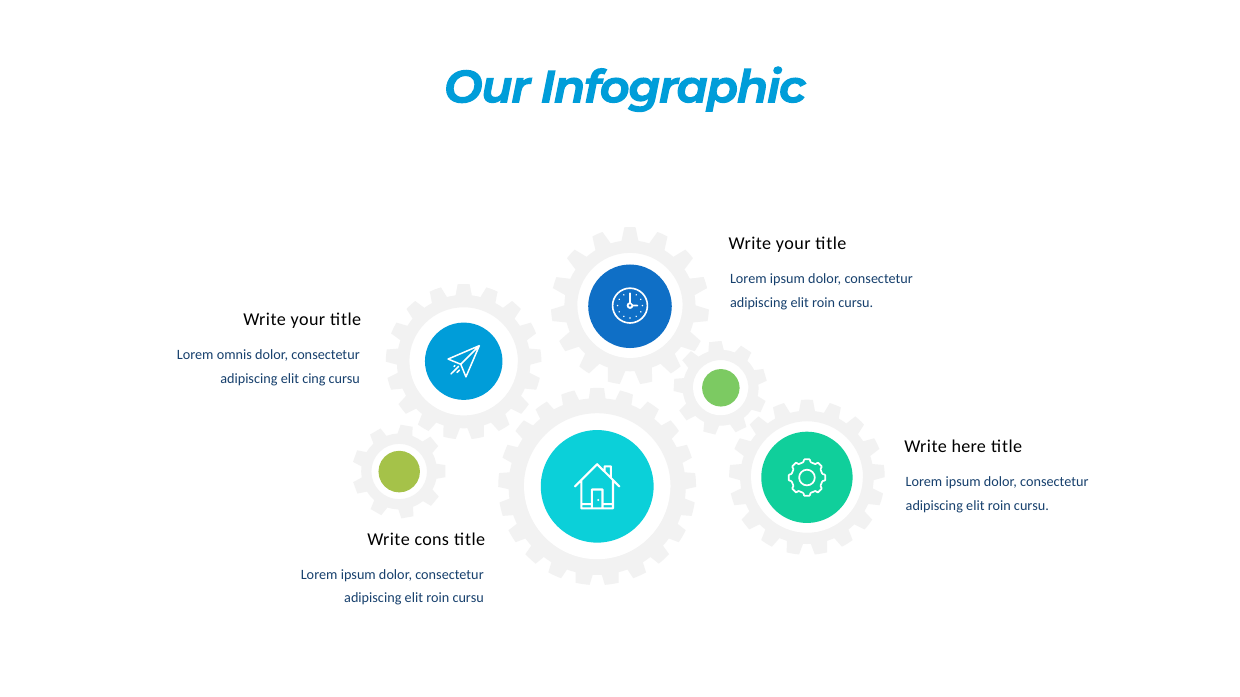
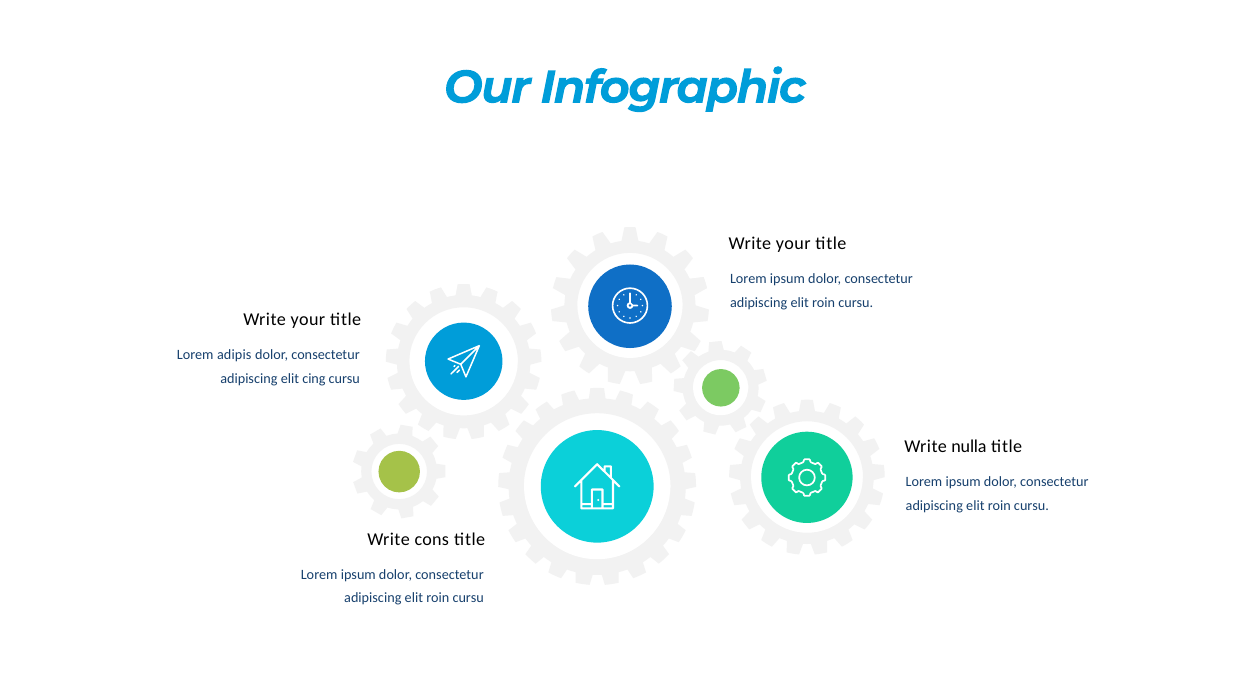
omnis: omnis -> adipis (234, 355)
here: here -> nulla (969, 447)
